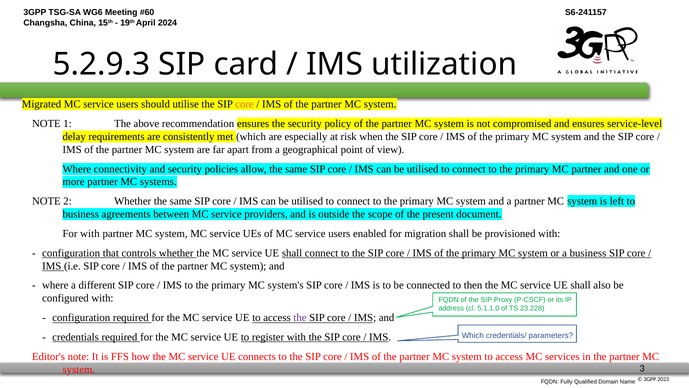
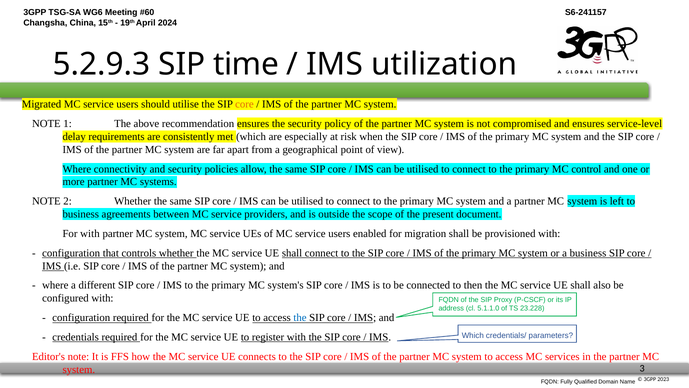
card: card -> time (246, 64)
MC partner: partner -> control (586, 169)
the colour: purple -> blue (300, 317)
